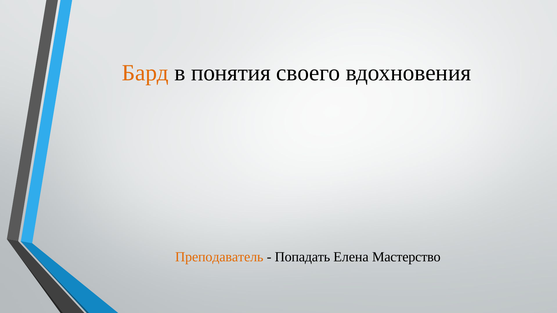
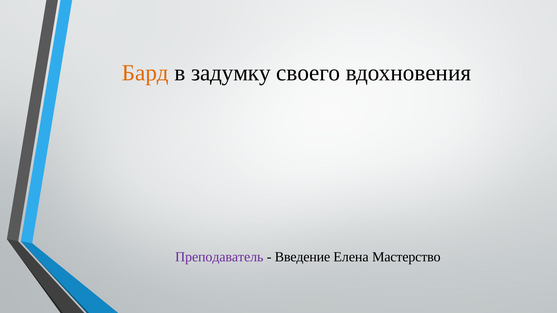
понятия: понятия -> задумку (231, 73)
Преподаватель colour: orange -> purple (219, 257)
Попадать: Попадать -> Введение (302, 257)
